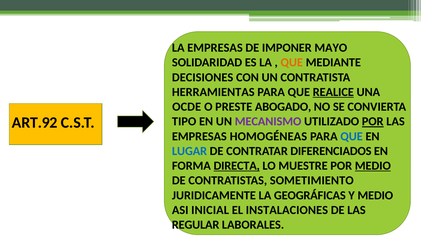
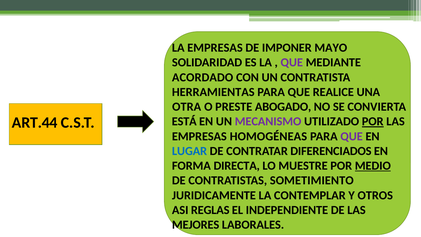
QUE colour: orange -> purple (292, 62)
DECISIONES: DECISIONES -> ACORDADO (203, 77)
REALICE underline: present -> none (333, 92)
OCDE: OCDE -> OTRA (187, 107)
ART.92: ART.92 -> ART.44 (35, 122)
TIPO: TIPO -> ESTÁ (184, 121)
QUE colour: blue -> purple (352, 136)
DIRECTA underline: present -> none (237, 166)
GEOGRÁFICAS: GEOGRÁFICAS -> CONTEMPLAR (310, 195)
Y MEDIO: MEDIO -> OTROS (375, 195)
INICIAL: INICIAL -> REGLAS (210, 210)
INSTALACIONES: INSTALACIONES -> INDEPENDIENTE (287, 210)
REGULAR: REGULAR -> MEJORES (196, 225)
